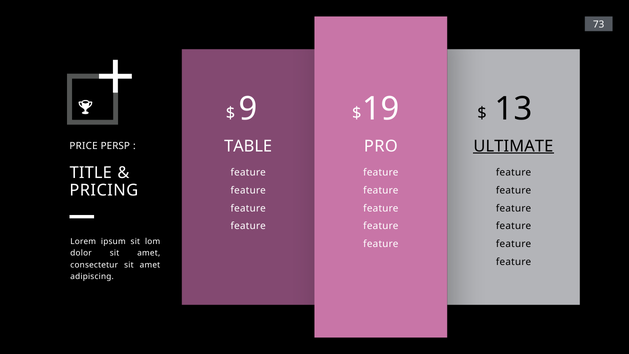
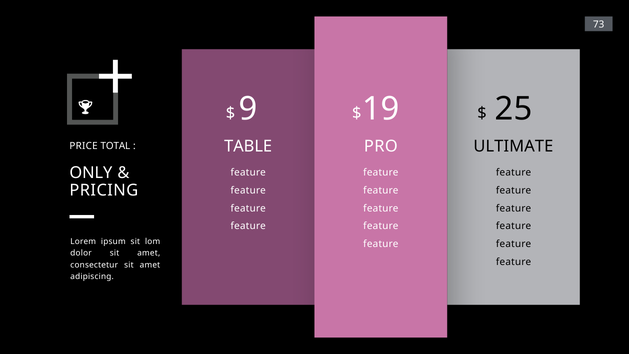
13: 13 -> 25 (514, 109)
ULTIMATE underline: present -> none (513, 146)
PERSP: PERSP -> TOTAL (115, 146)
TITLE: TITLE -> ONLY (91, 173)
